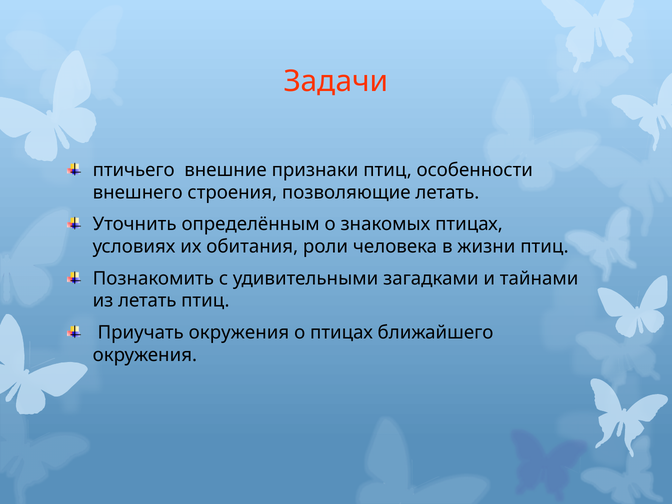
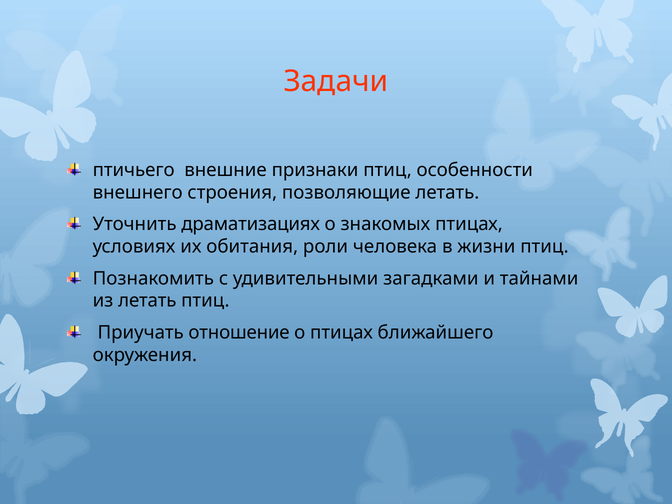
определённым: определённым -> драматизациях (251, 224)
Приучать окружения: окружения -> отношение (239, 333)
